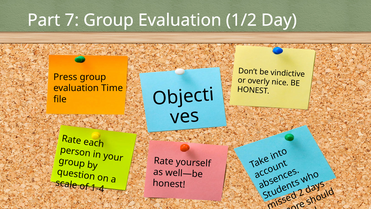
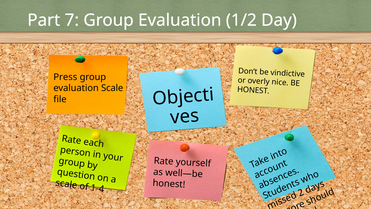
evaluation Time: Time -> Scale (112, 88)
